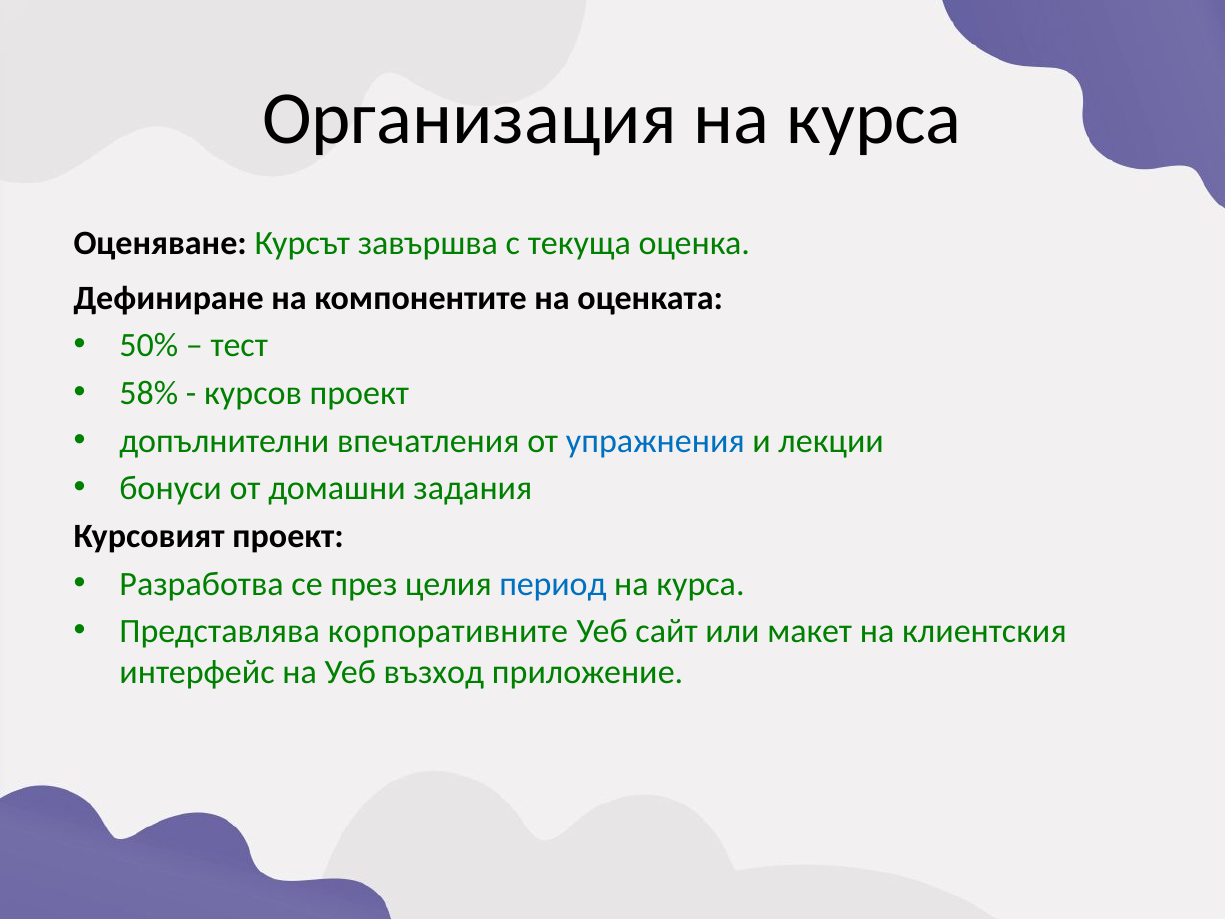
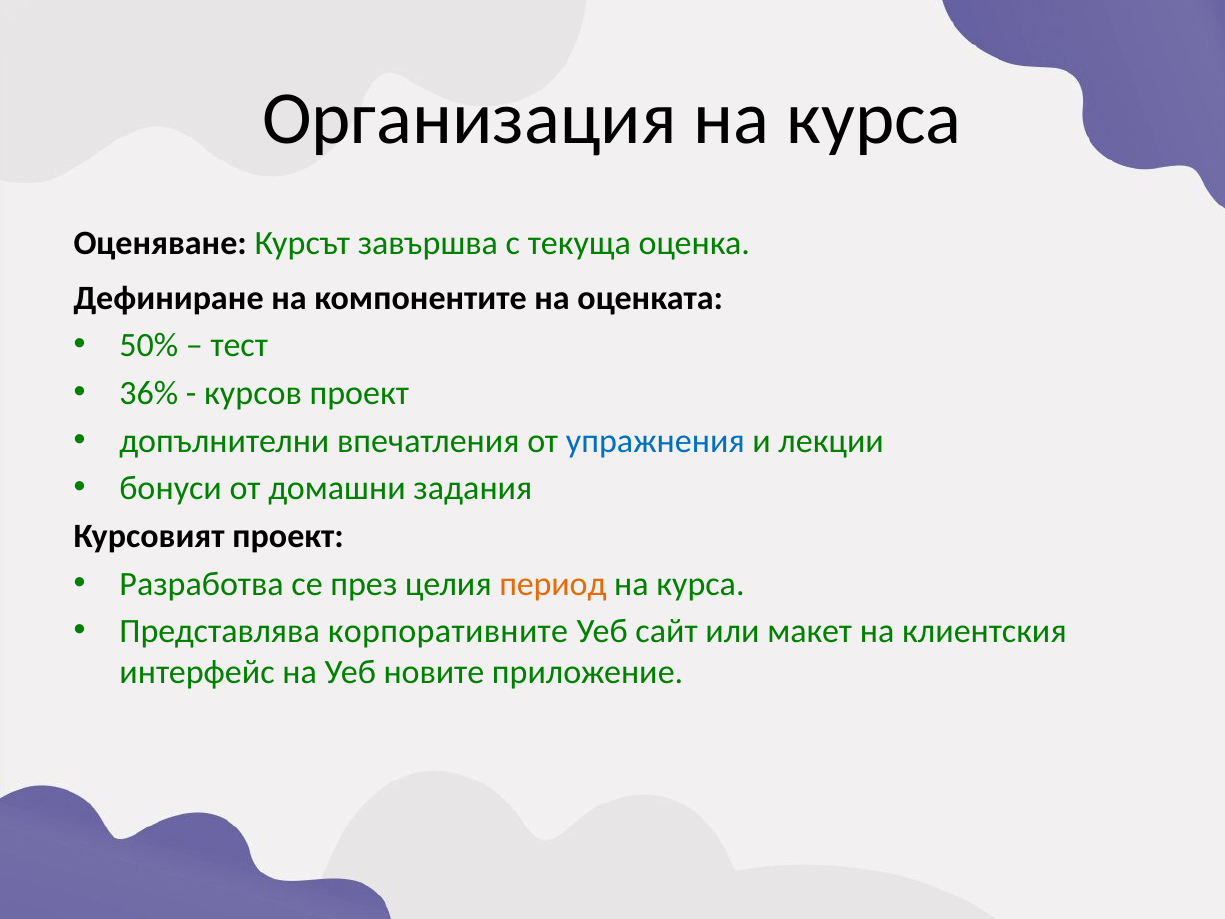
58%: 58% -> 36% (149, 393)
период colour: blue -> orange (553, 584)
възход: възход -> новите (434, 672)
